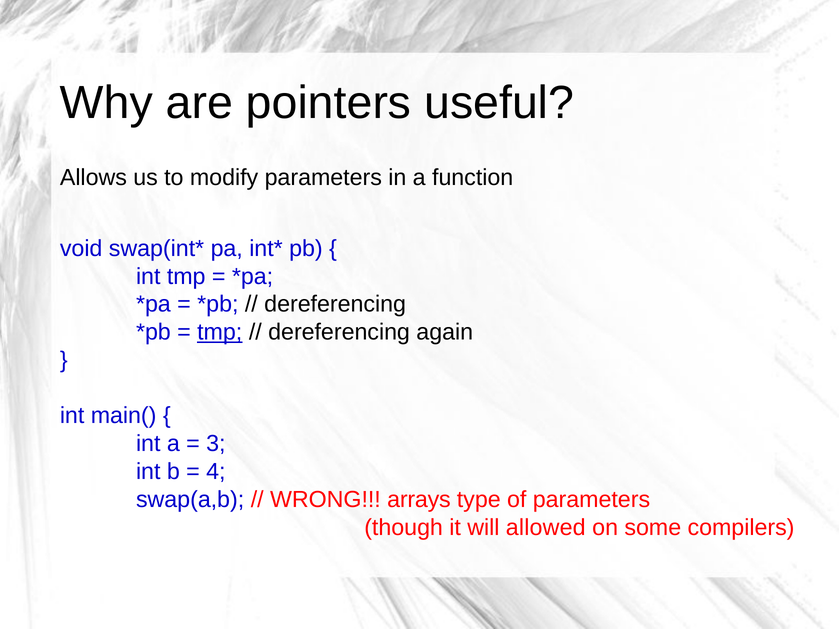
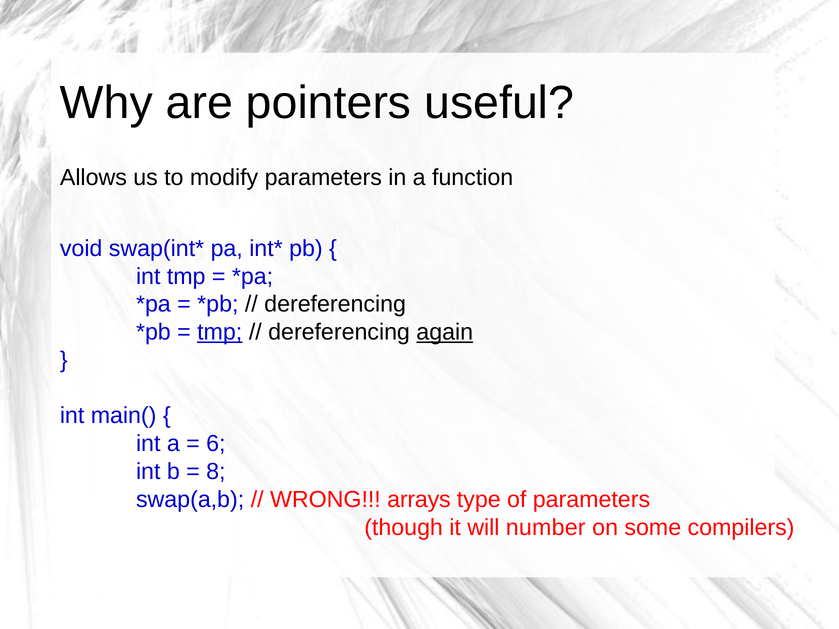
again underline: none -> present (445, 332)
3: 3 -> 6 (216, 444)
4: 4 -> 8 (216, 472)
allowed: allowed -> number (546, 527)
